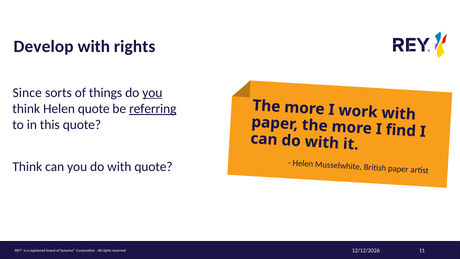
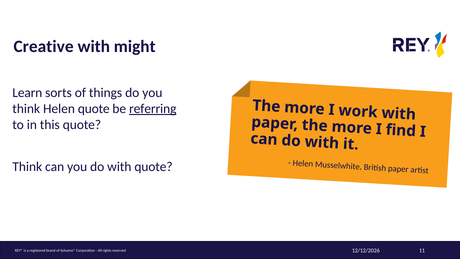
Develop: Develop -> Creative (44, 46)
with rights: rights -> might (135, 46)
Since: Since -> Learn (27, 92)
you underline: present -> none (152, 92)
